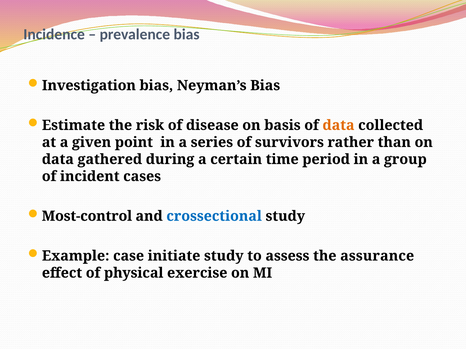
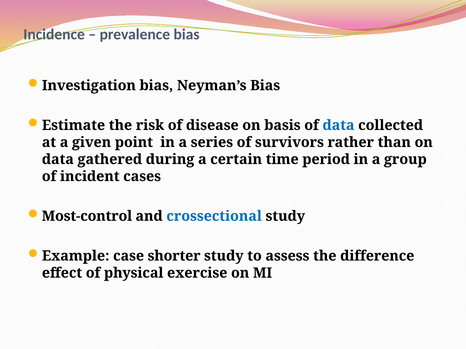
data colour: orange -> blue (339, 125)
initiate: initiate -> shorter (174, 256)
assurance: assurance -> difference (377, 256)
